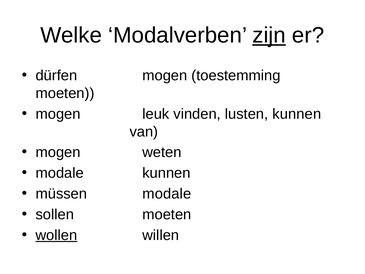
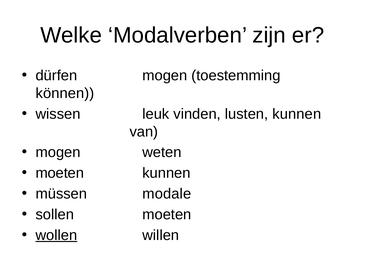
zijn underline: present -> none (269, 35)
moeten: moeten -> können (65, 93)
mogen: mogen -> wissen (58, 114)
modale: modale -> moeten (60, 173)
